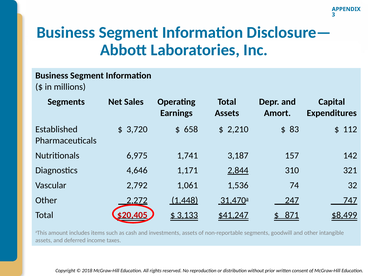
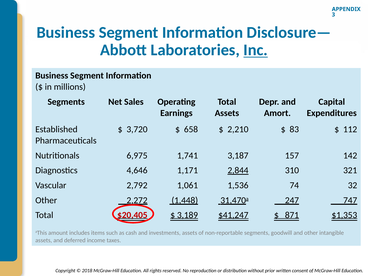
Inc underline: none -> present (256, 50)
3,133: 3,133 -> 3,189 (187, 215)
$8,499: $8,499 -> $1,353 (344, 215)
